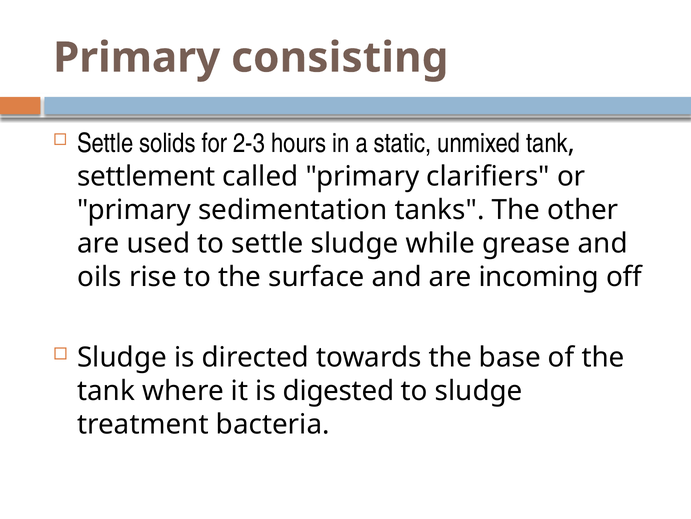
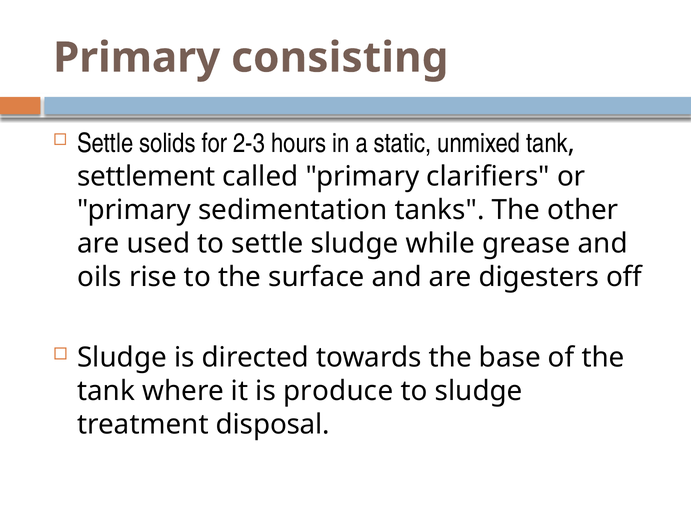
incoming: incoming -> digesters (539, 277)
digested: digested -> produce (338, 390)
bacteria: bacteria -> disposal (273, 424)
